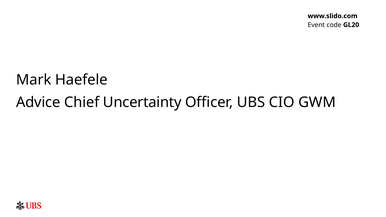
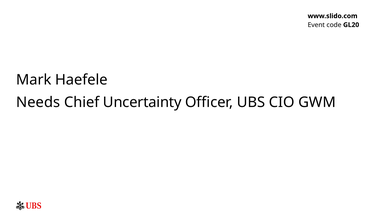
Advice: Advice -> Needs (38, 103)
